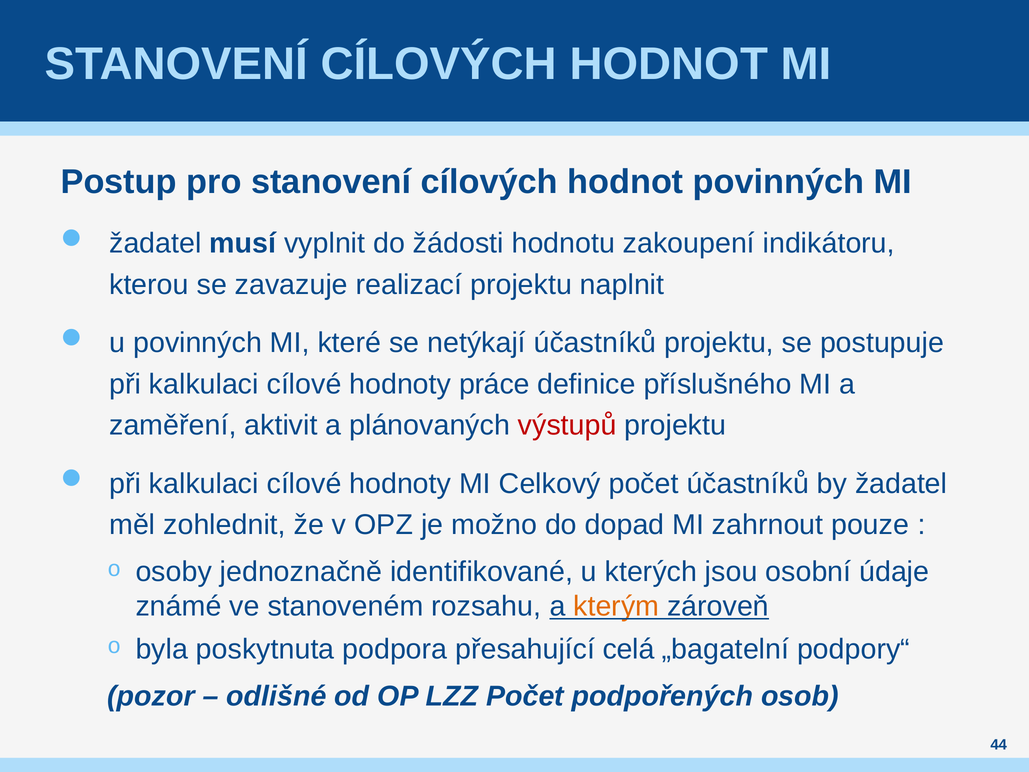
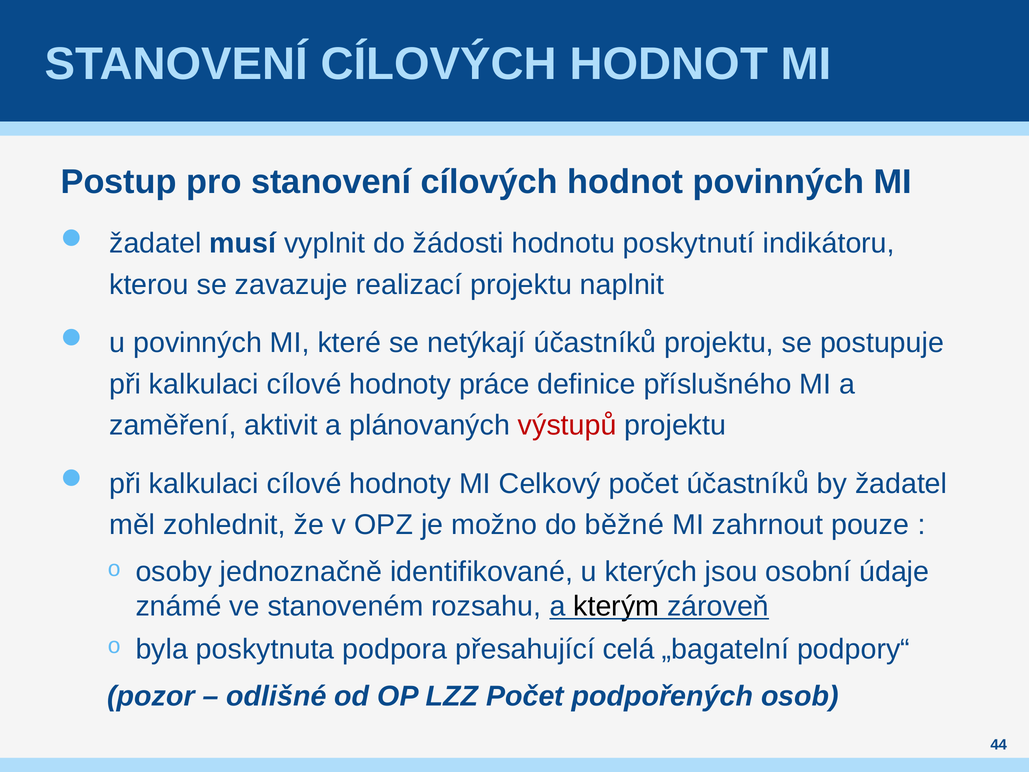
zakoupení: zakoupení -> poskytnutí (689, 243)
dopad: dopad -> běžné (624, 525)
kterým colour: orange -> black (616, 606)
